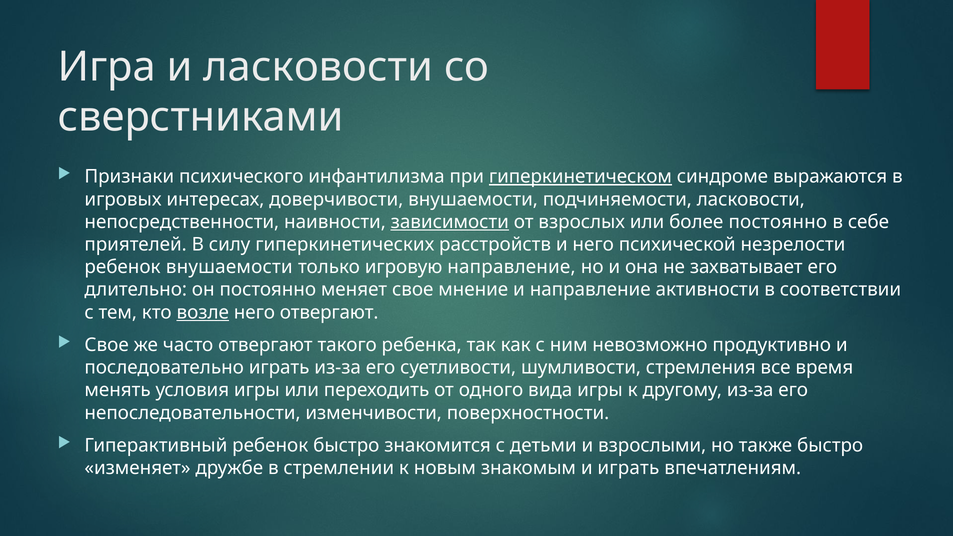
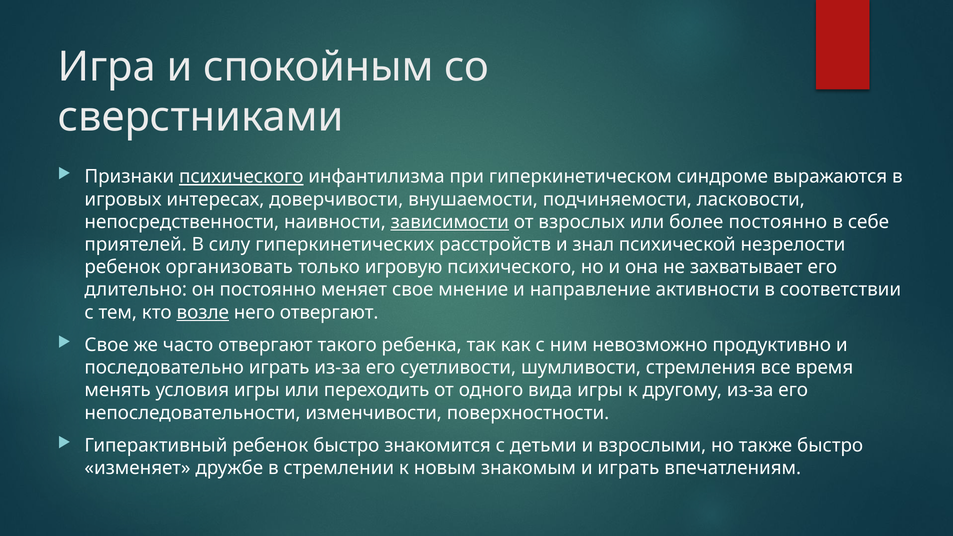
и ласковости: ласковости -> спокойным (319, 67)
психического underline: none -> present (241, 177)
гиперкинетическом underline: present -> none (580, 177)
и него: него -> знал (593, 245)
ребенок внушаемости: внушаемости -> организовать (229, 267)
игровую направление: направление -> психического (512, 267)
